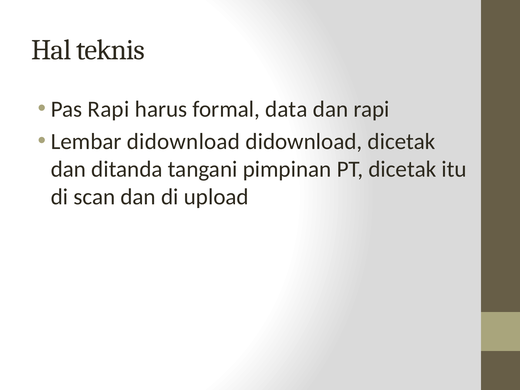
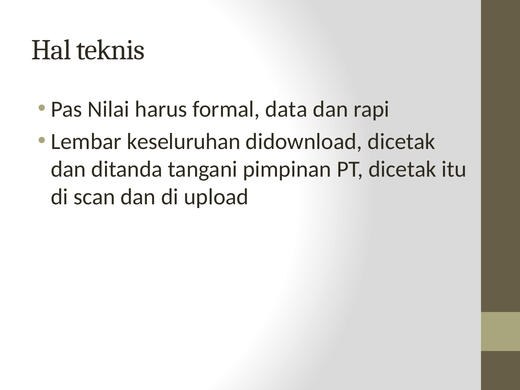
Pas Rapi: Rapi -> Nilai (109, 109)
Lembar didownload: didownload -> keseluruhan (184, 141)
